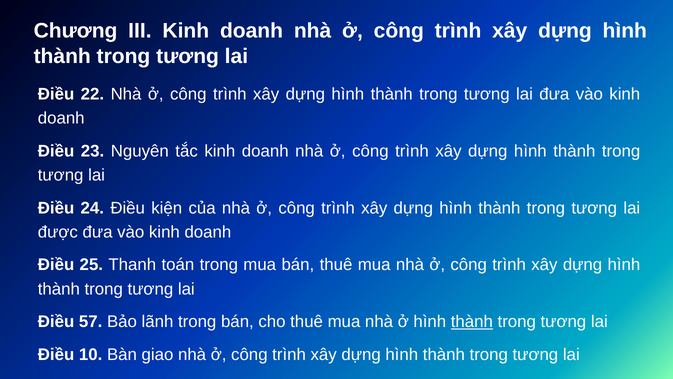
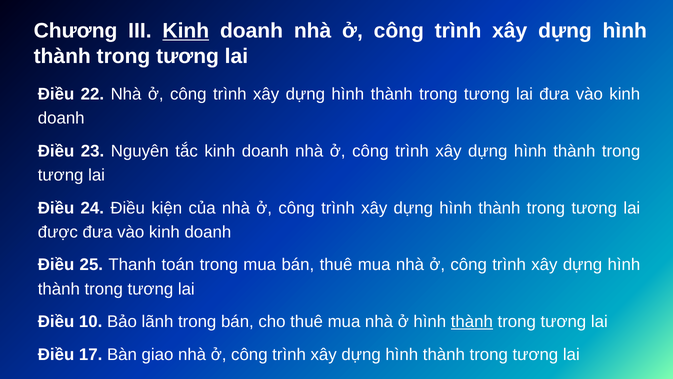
Kinh underline: none -> present (186, 31)
57: 57 -> 10 (91, 321)
10: 10 -> 17 (91, 354)
